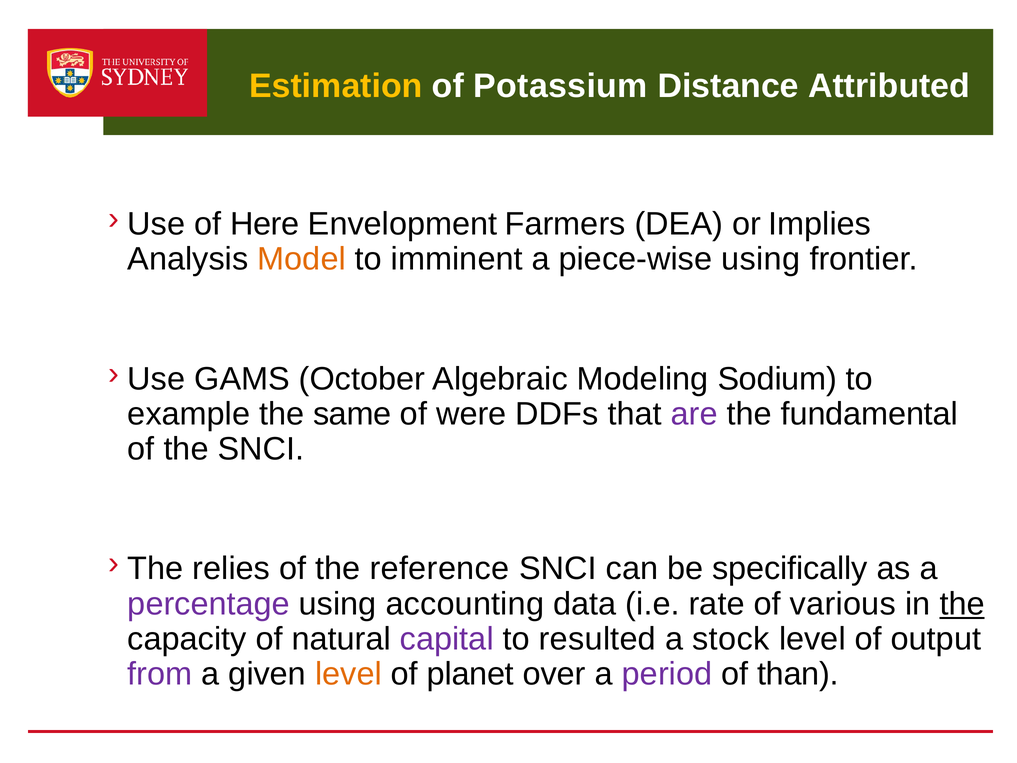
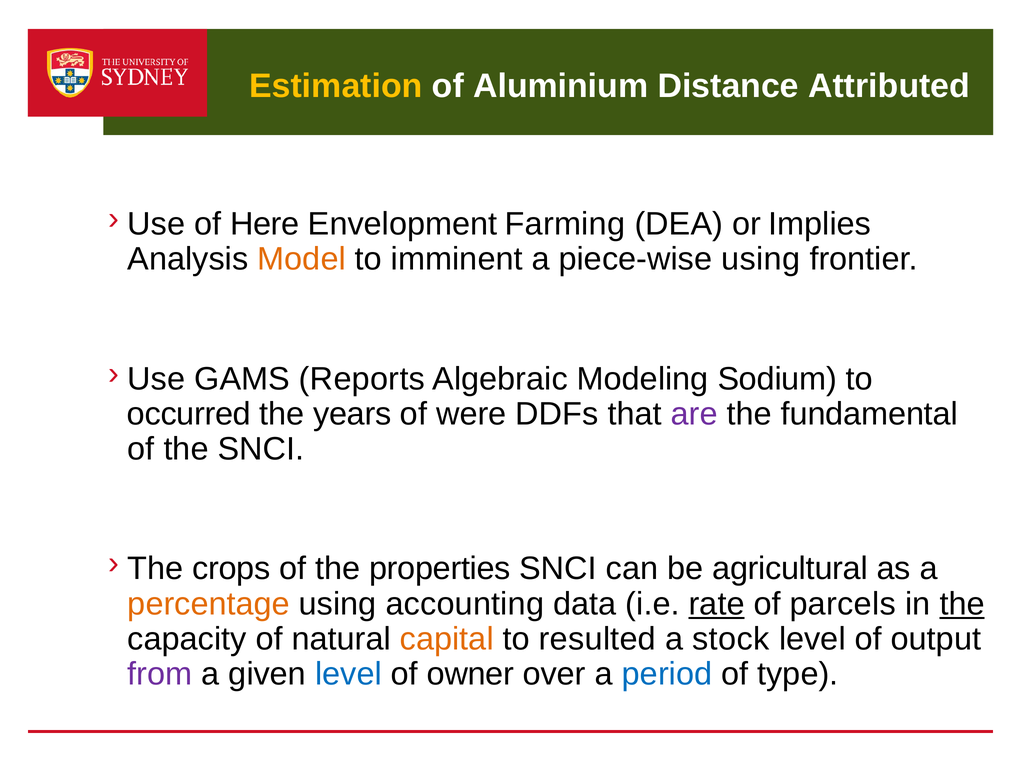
Potassium: Potassium -> Aluminium (561, 86)
Farmers: Farmers -> Farming (565, 224)
October: October -> Reports (362, 379)
example: example -> occurred (189, 414)
same: same -> years (352, 414)
relies: relies -> crops (231, 569)
reference: reference -> properties (440, 569)
specifically: specifically -> agricultural (790, 569)
percentage colour: purple -> orange (209, 604)
rate underline: none -> present (717, 604)
various: various -> parcels (843, 604)
capital colour: purple -> orange (447, 639)
level colour: orange -> blue (348, 674)
planet: planet -> owner (470, 674)
period colour: purple -> blue (667, 674)
than: than -> type (798, 674)
